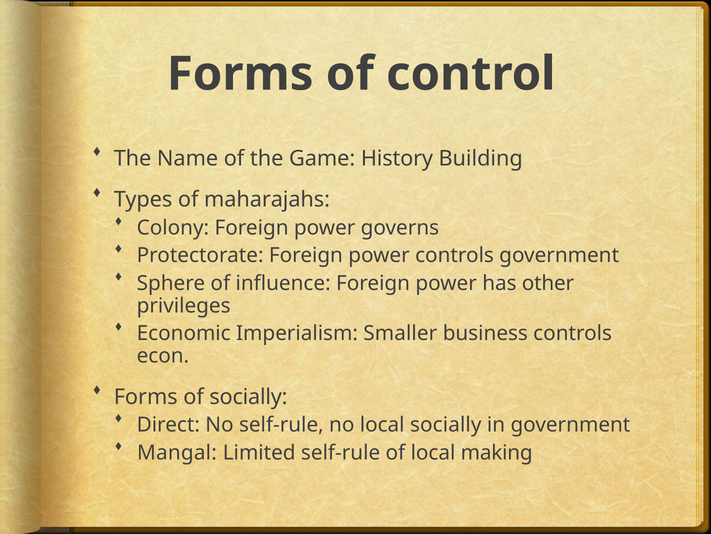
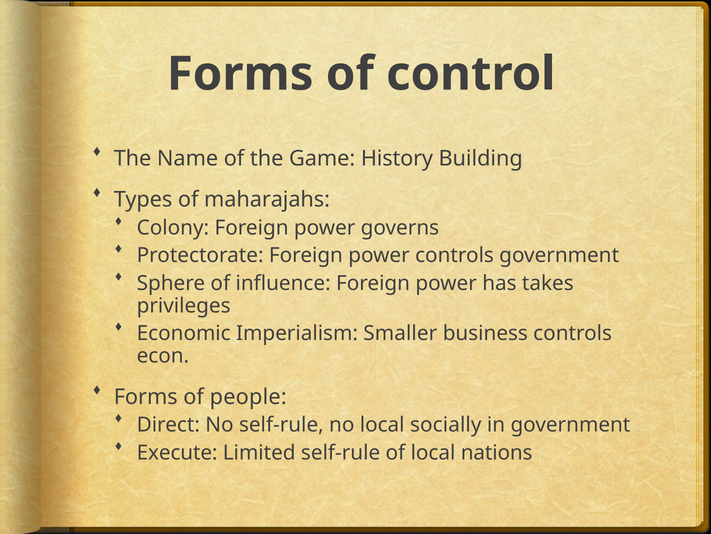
other: other -> takes (548, 283)
of socially: socially -> people (248, 396)
Mangal: Mangal -> Execute (177, 452)
making: making -> nations (497, 452)
